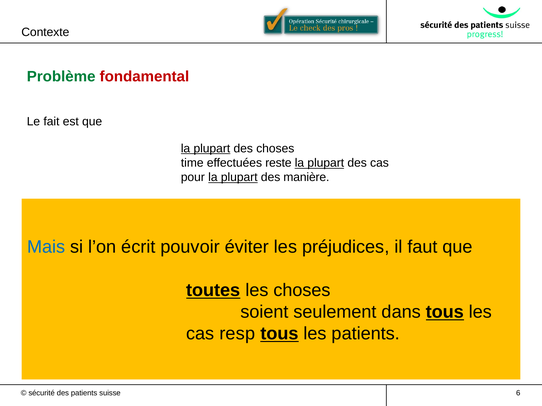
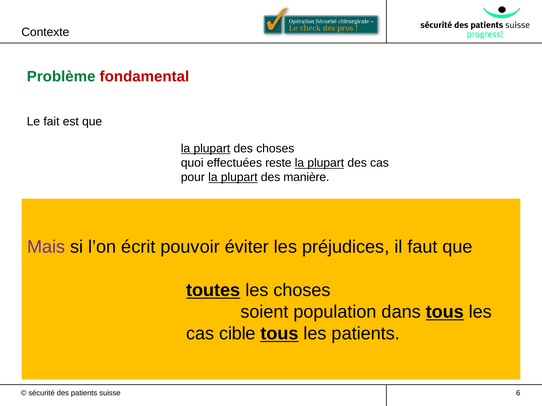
time: time -> quoi (192, 163)
Mais colour: blue -> purple (46, 247)
seulement: seulement -> population (335, 312)
resp: resp -> cible (237, 334)
